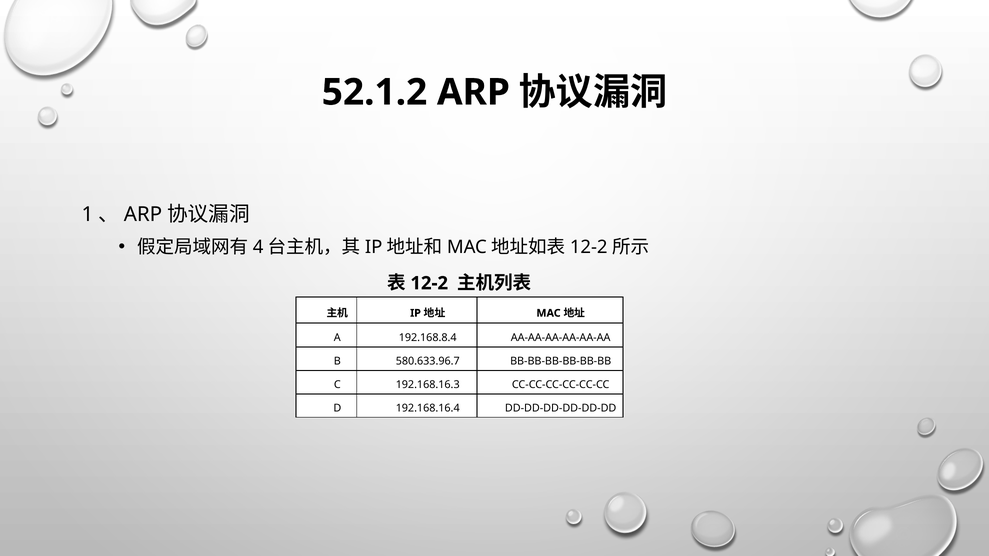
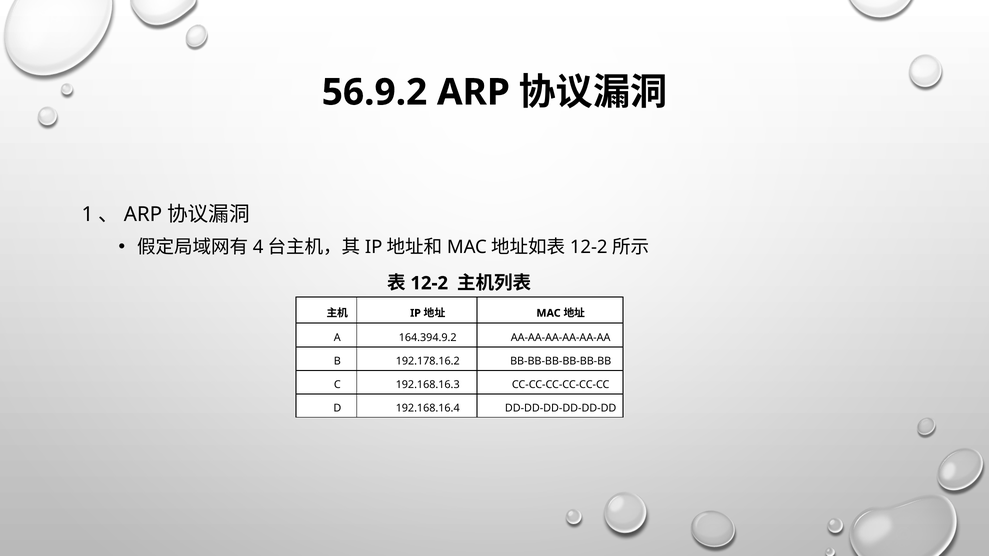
52.1.2: 52.1.2 -> 56.9.2 (375, 92)
192.168.8.4: 192.168.8.4 -> 164.394.9.2 (428, 338)
580.633.96.7: 580.633.96.7 -> 192.178.16.2 (428, 361)
